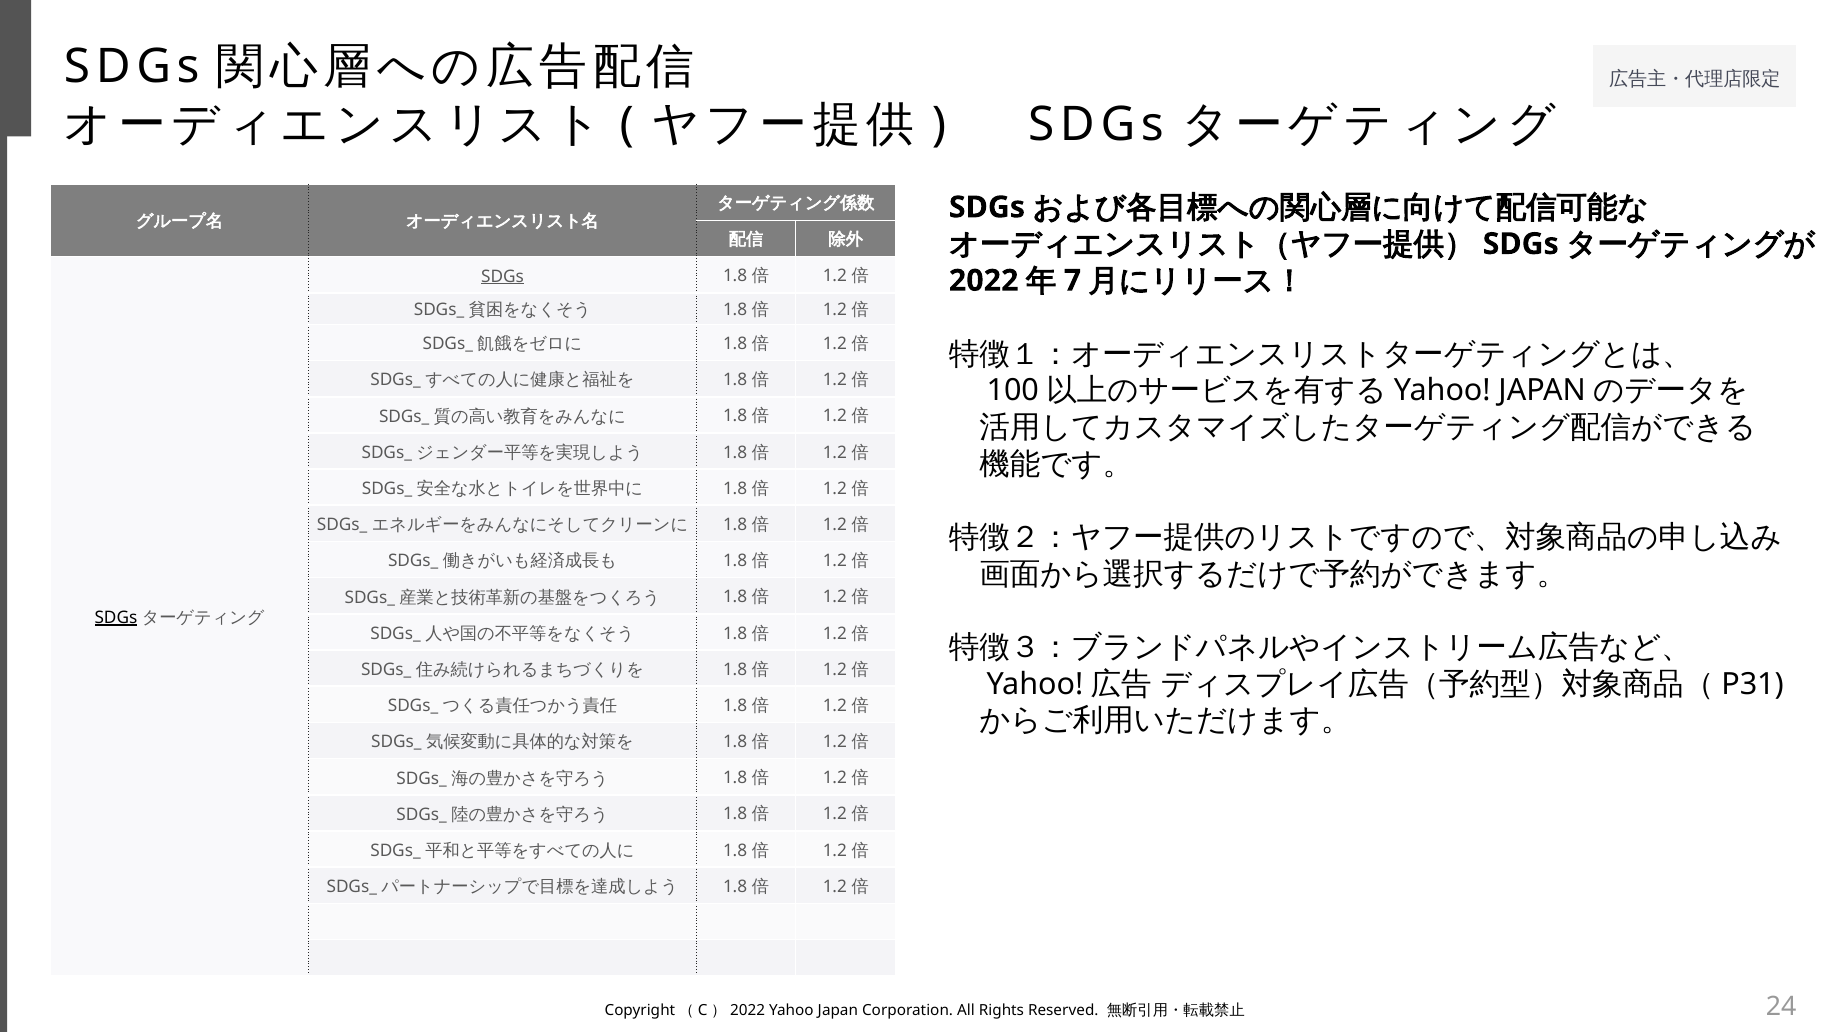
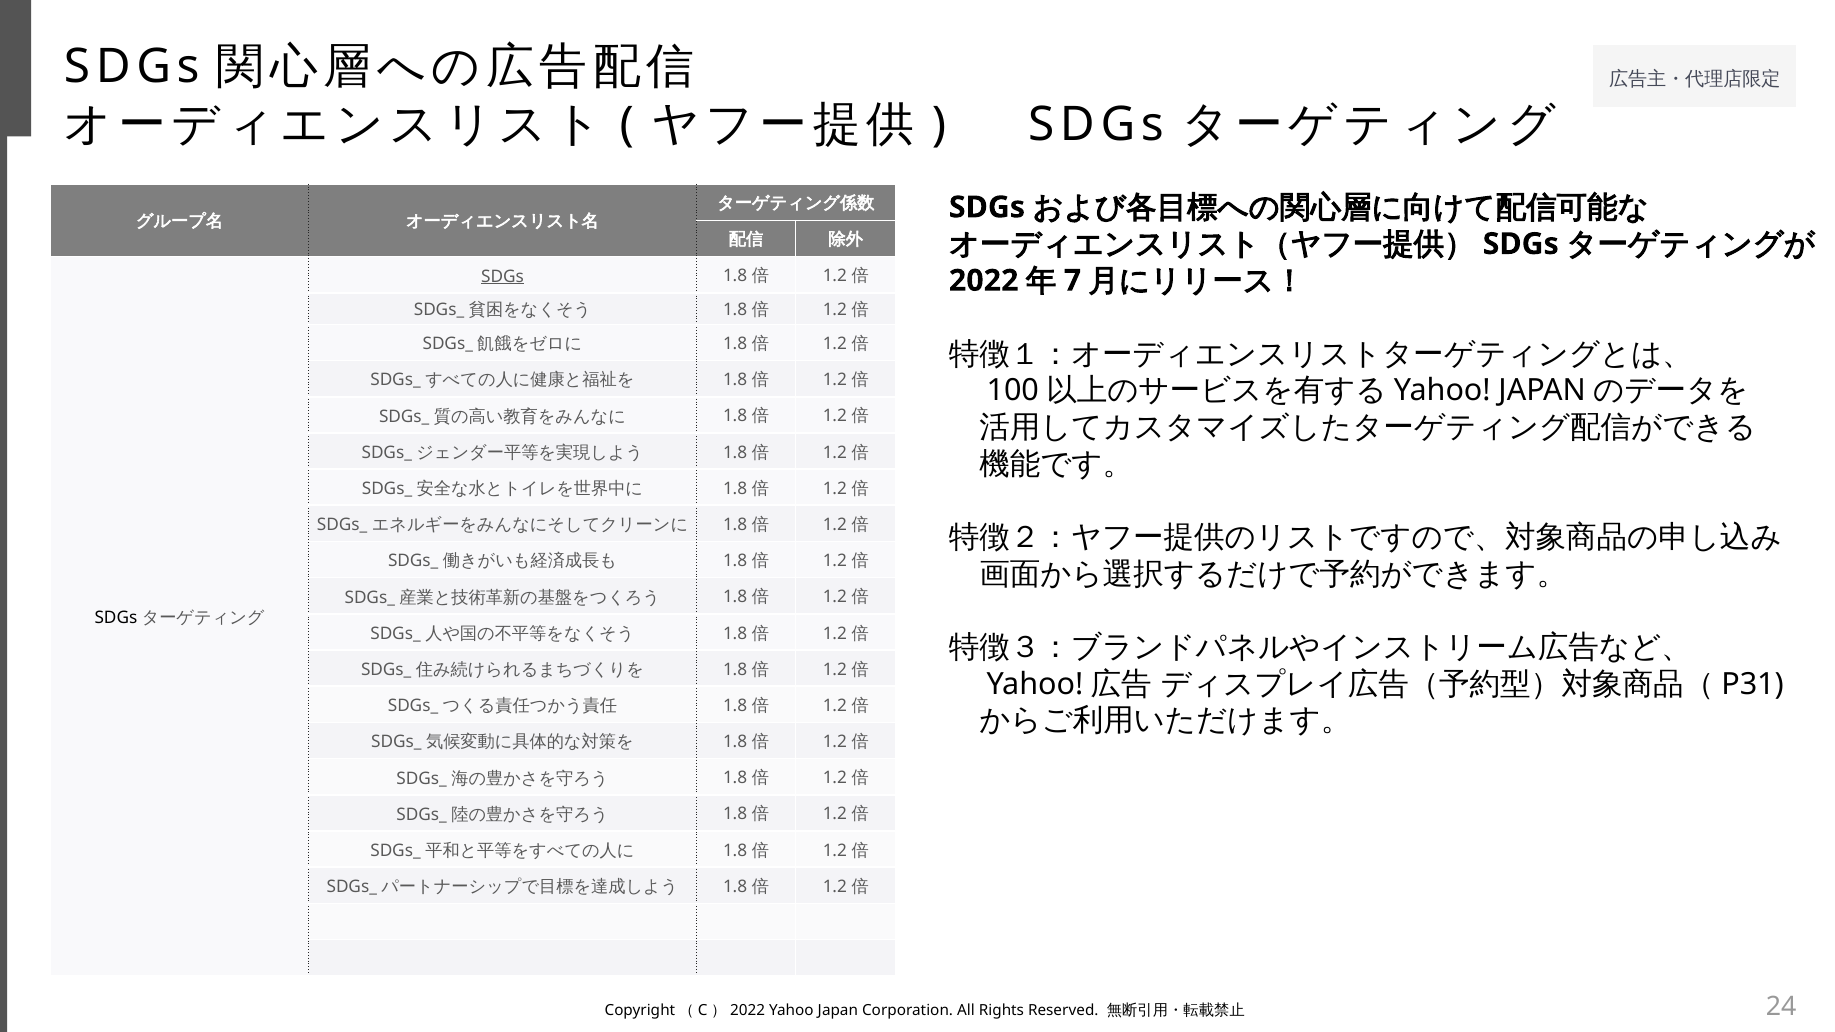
SDGs underline: present -> none (116, 618)
